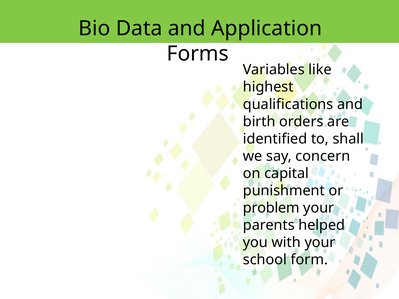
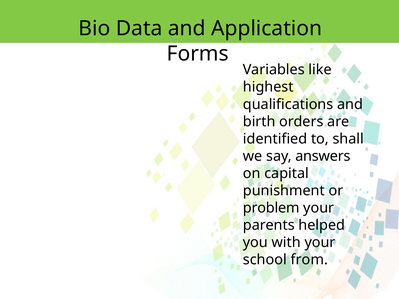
concern: concern -> answers (323, 156)
form: form -> from (309, 260)
